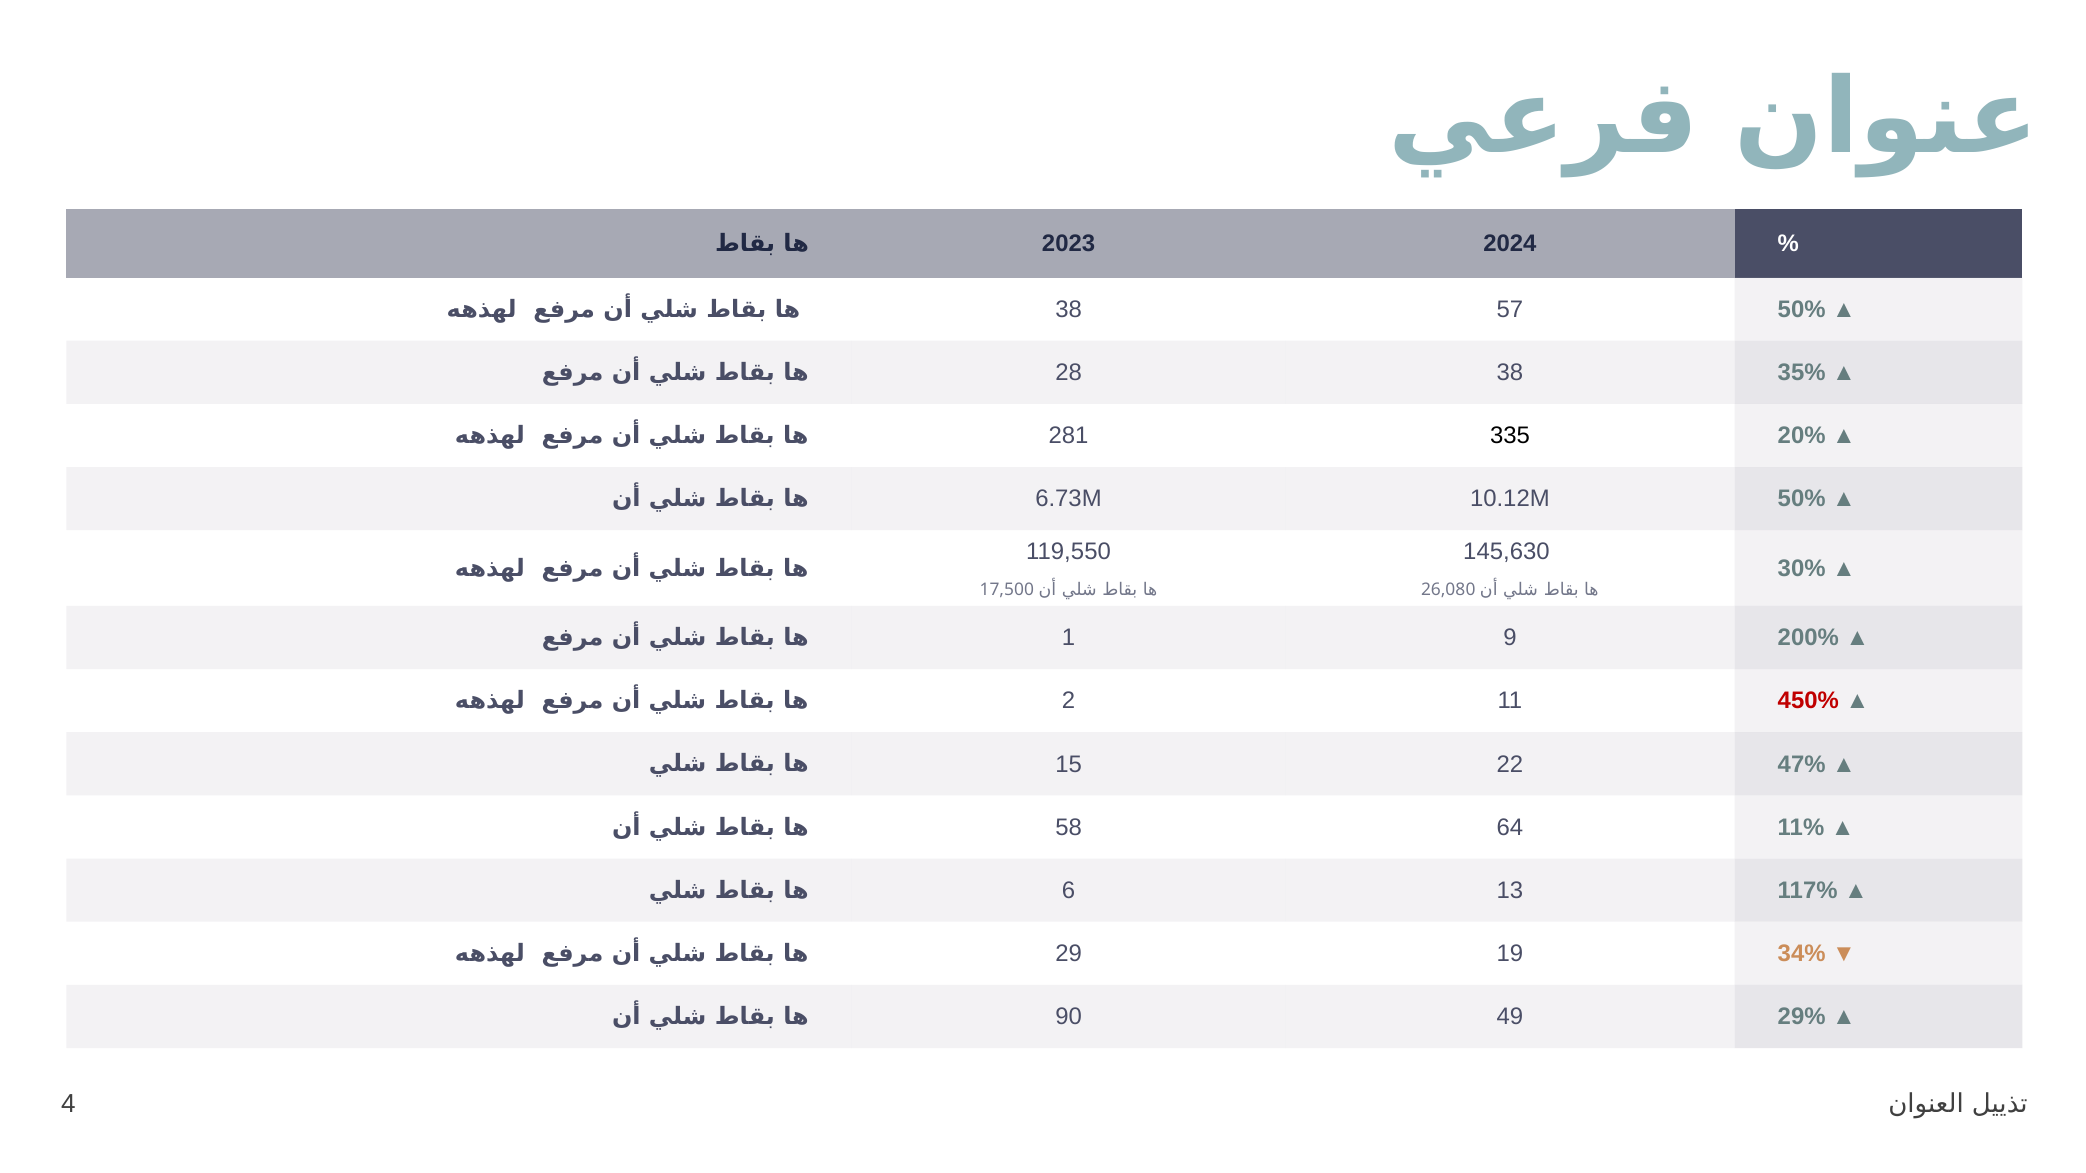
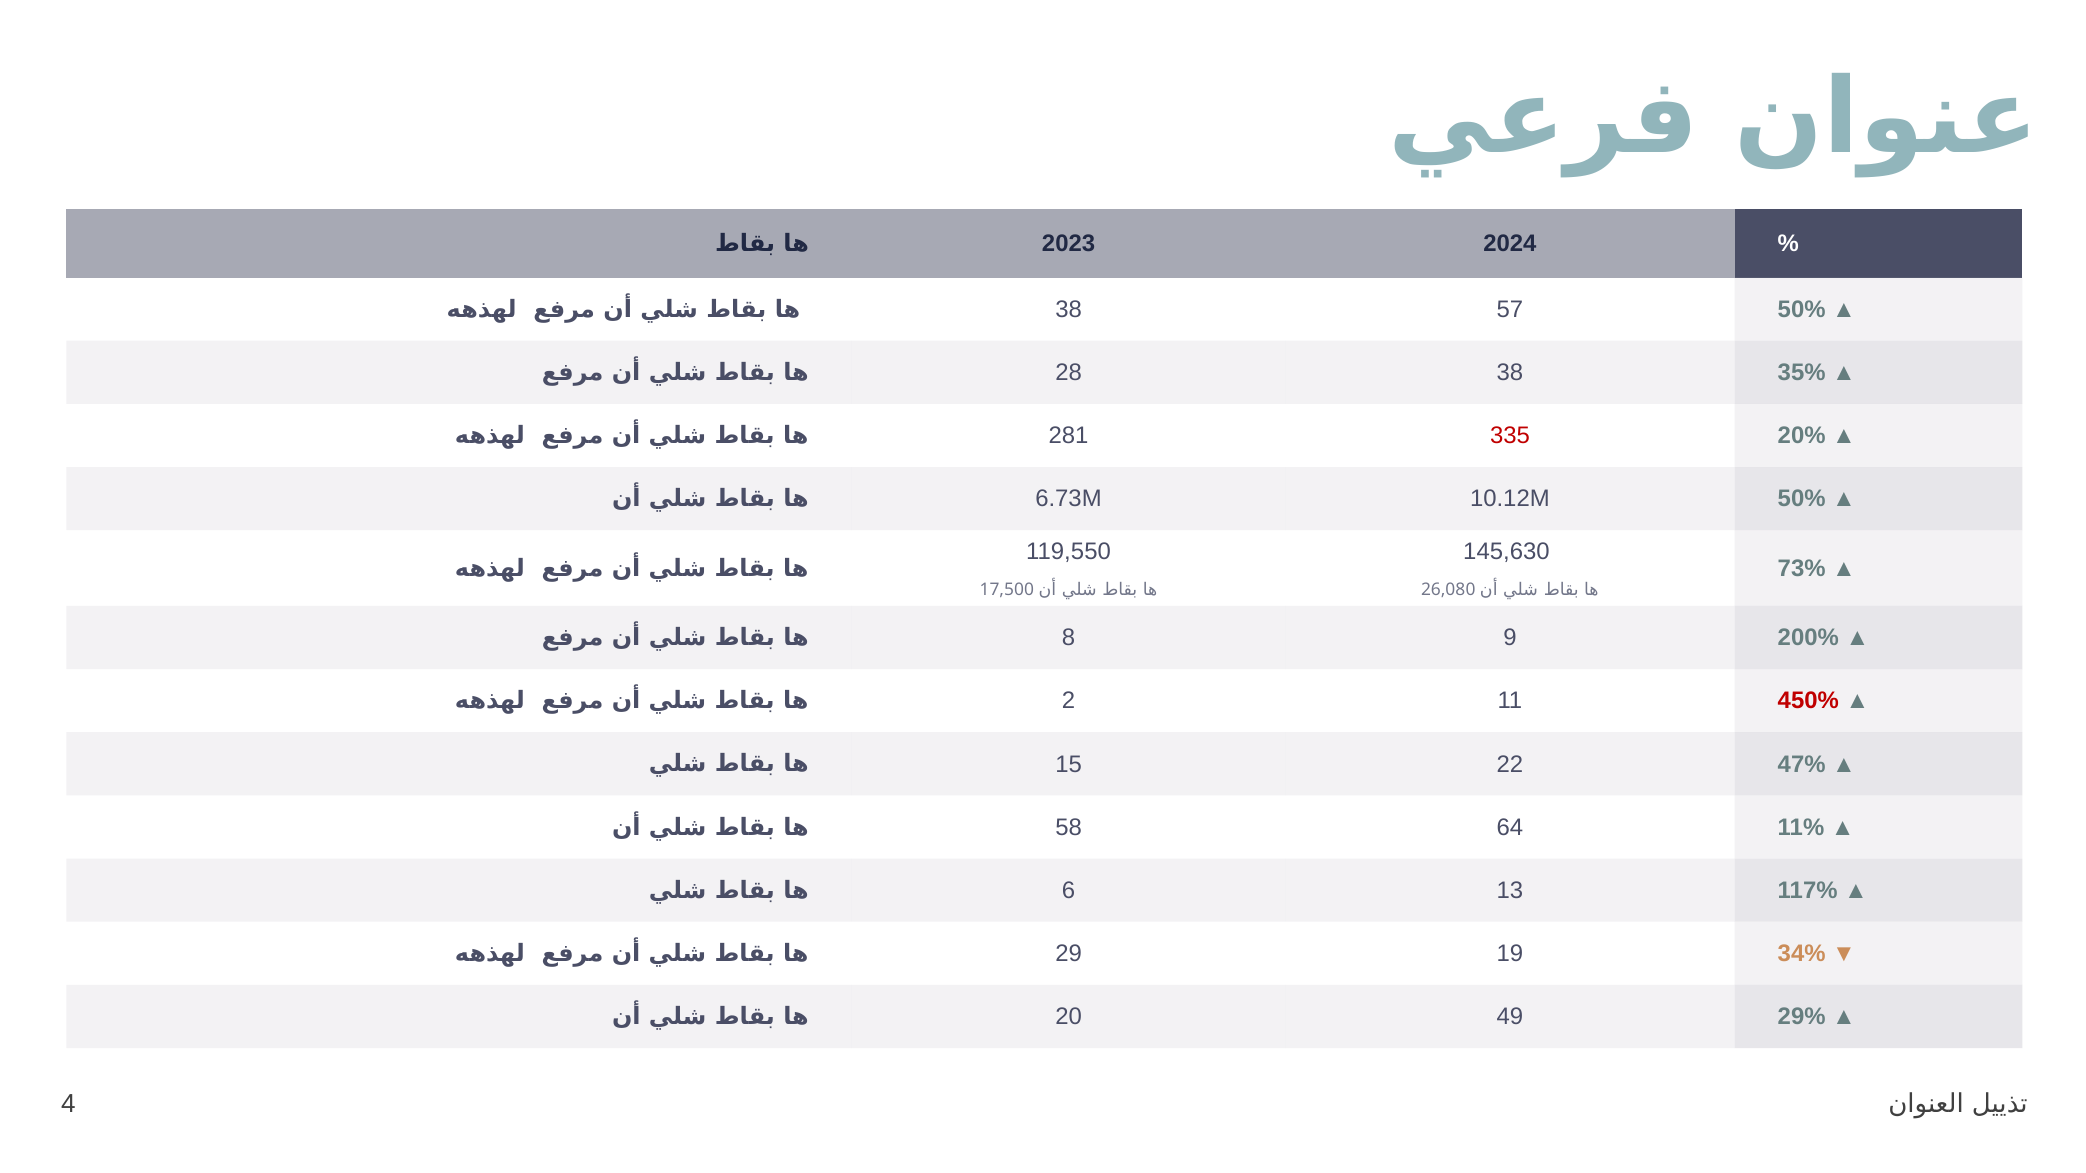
335 colour: black -> red (1510, 436)
30%: 30% -> 73% (1802, 569)
1: 1 -> 8 (1069, 638)
90: 90 -> 20 (1069, 1017)
